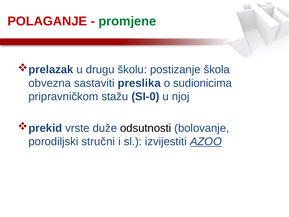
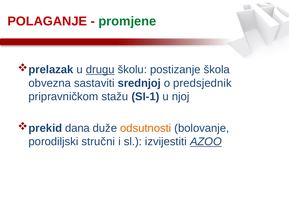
drugu underline: none -> present (100, 70)
preslika: preslika -> srednjoj (139, 83)
sudionicima: sudionicima -> predsjednik (202, 83)
SI-0: SI-0 -> SI-1 (145, 97)
vrste: vrste -> dana (78, 128)
odsutnosti colour: black -> orange (146, 128)
